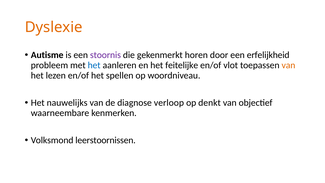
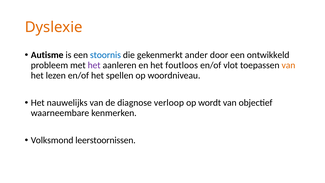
stoornis colour: purple -> blue (105, 55)
horen: horen -> ander (196, 55)
erfelijkheid: erfelijkheid -> ontwikkeld (268, 55)
het colour: blue -> purple (94, 65)
feitelijke: feitelijke -> foutloos (182, 65)
denkt: denkt -> wordt (210, 103)
